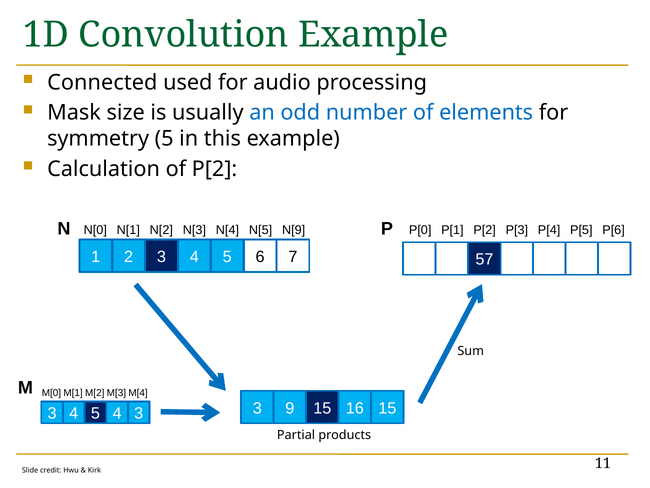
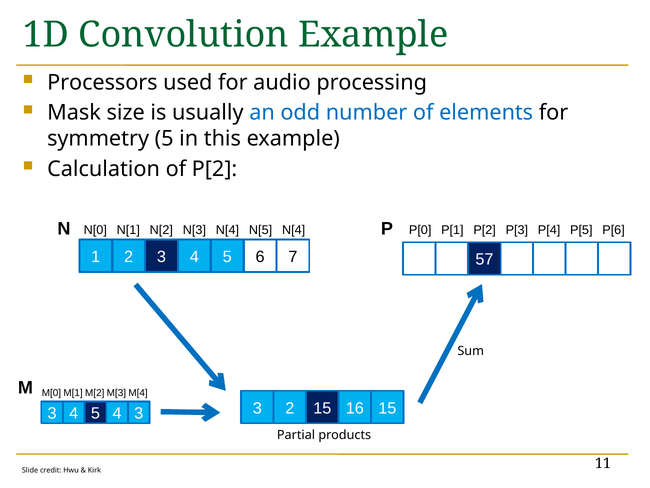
Connected: Connected -> Processors (102, 82)
N[4 N[9: N[9 -> N[4 (294, 230)
3 9: 9 -> 2 (290, 408)
